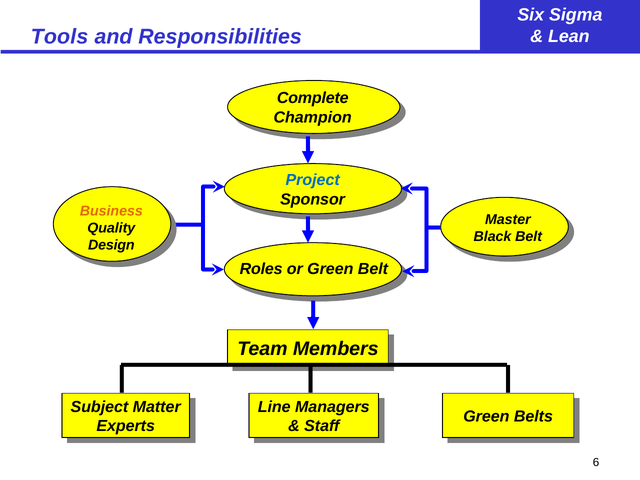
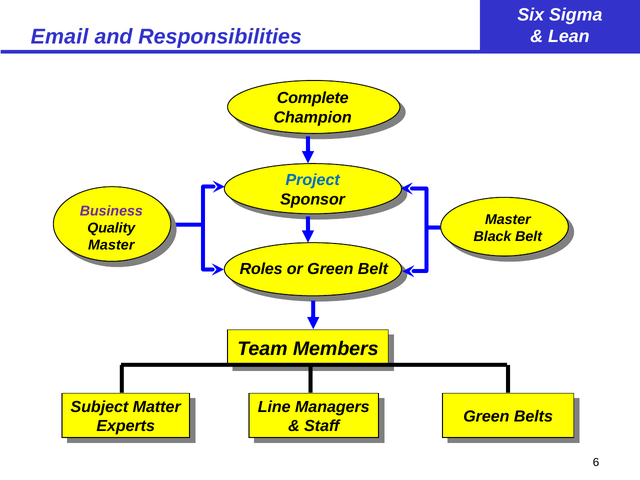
Tools: Tools -> Email (59, 37)
Business colour: orange -> purple (111, 211)
Design: Design -> Master (111, 245)
